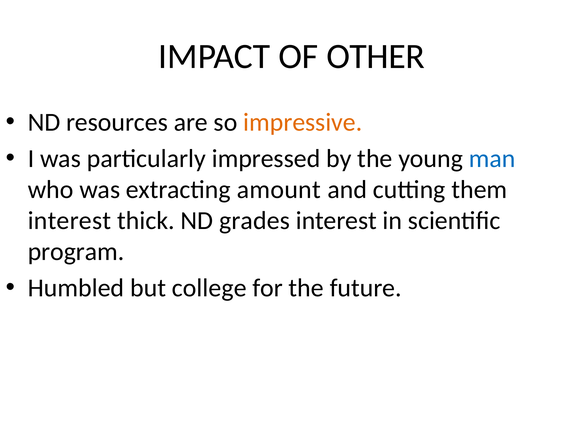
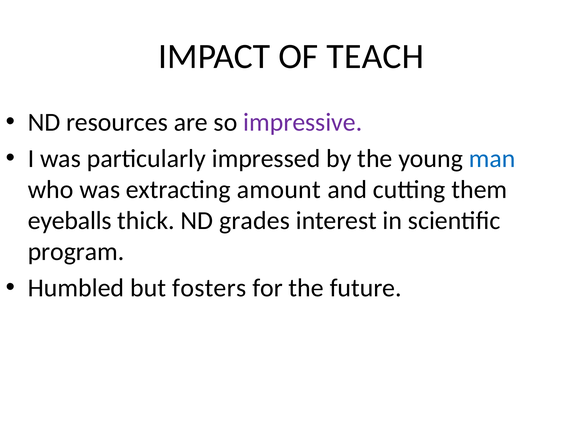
OTHER: OTHER -> TEACH (375, 56)
impressive colour: orange -> purple (303, 122)
interest: interest -> eyeballs (70, 221)
college: college -> fosters (209, 288)
